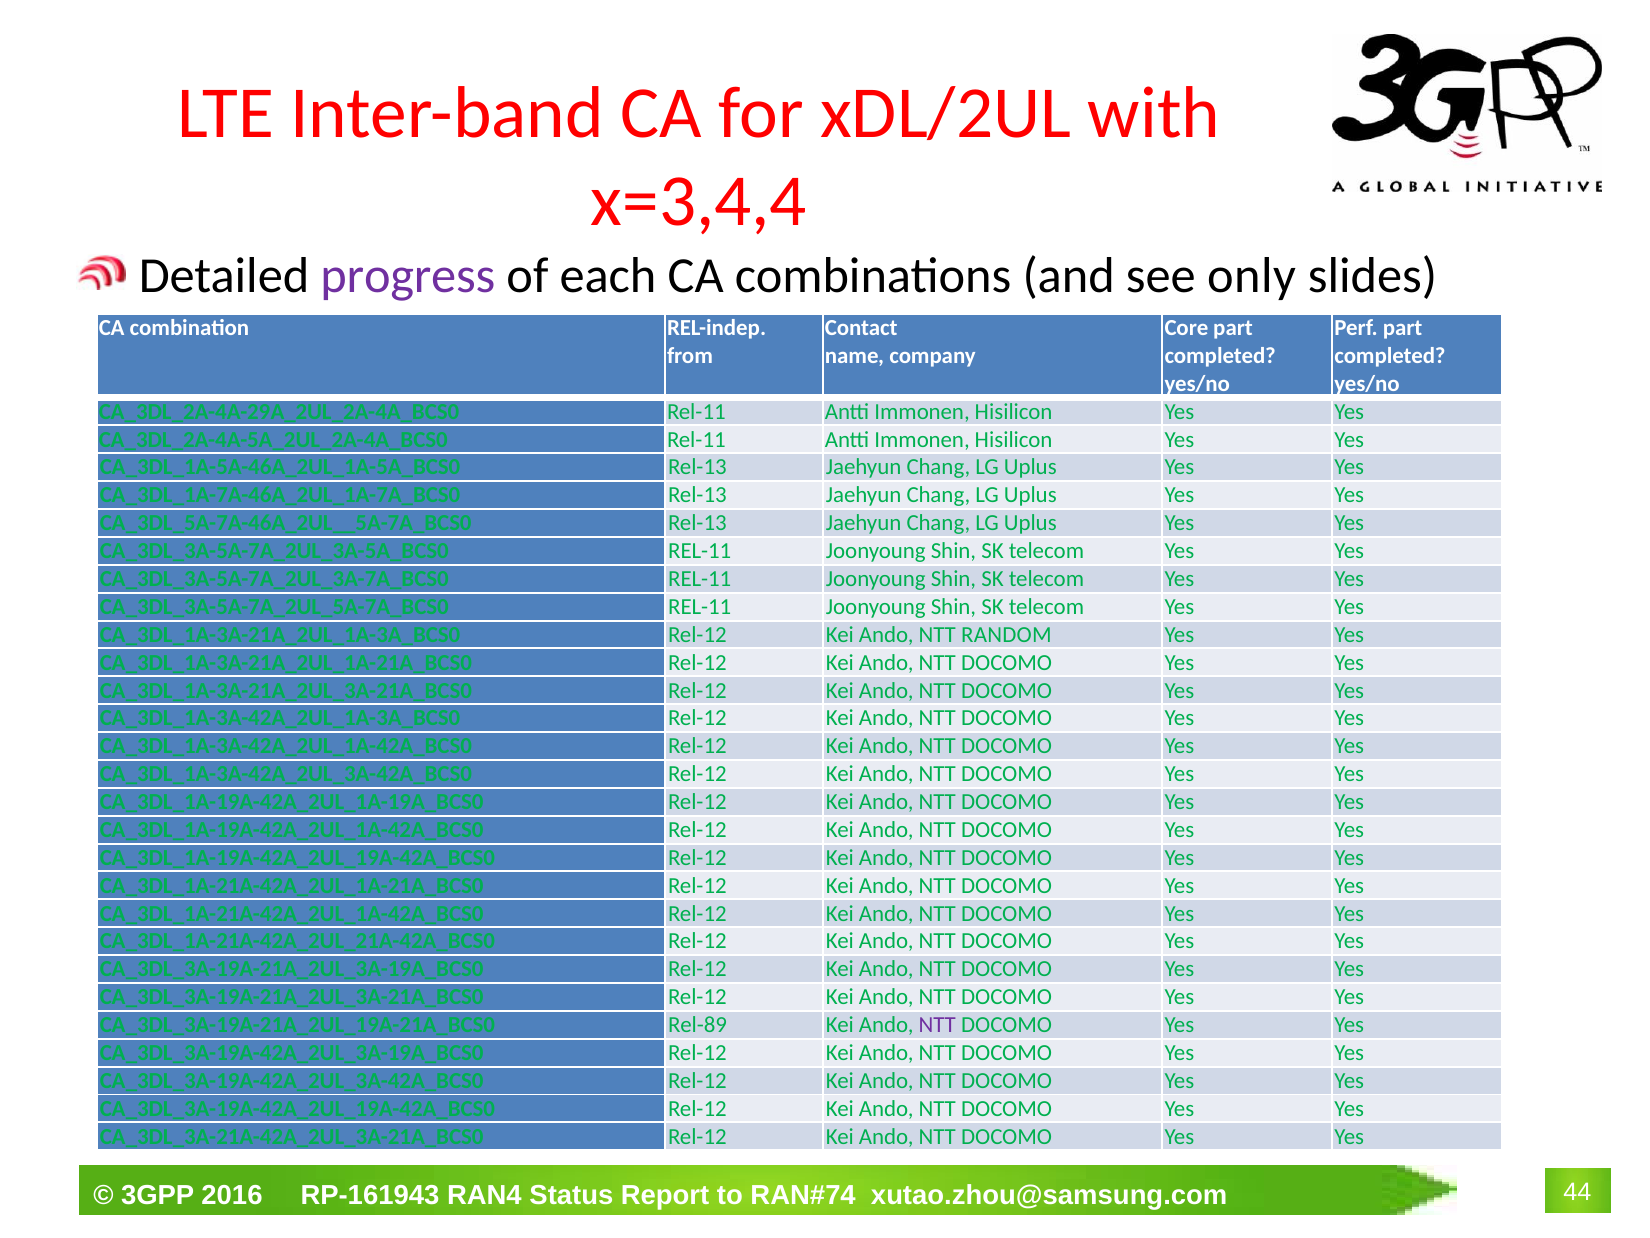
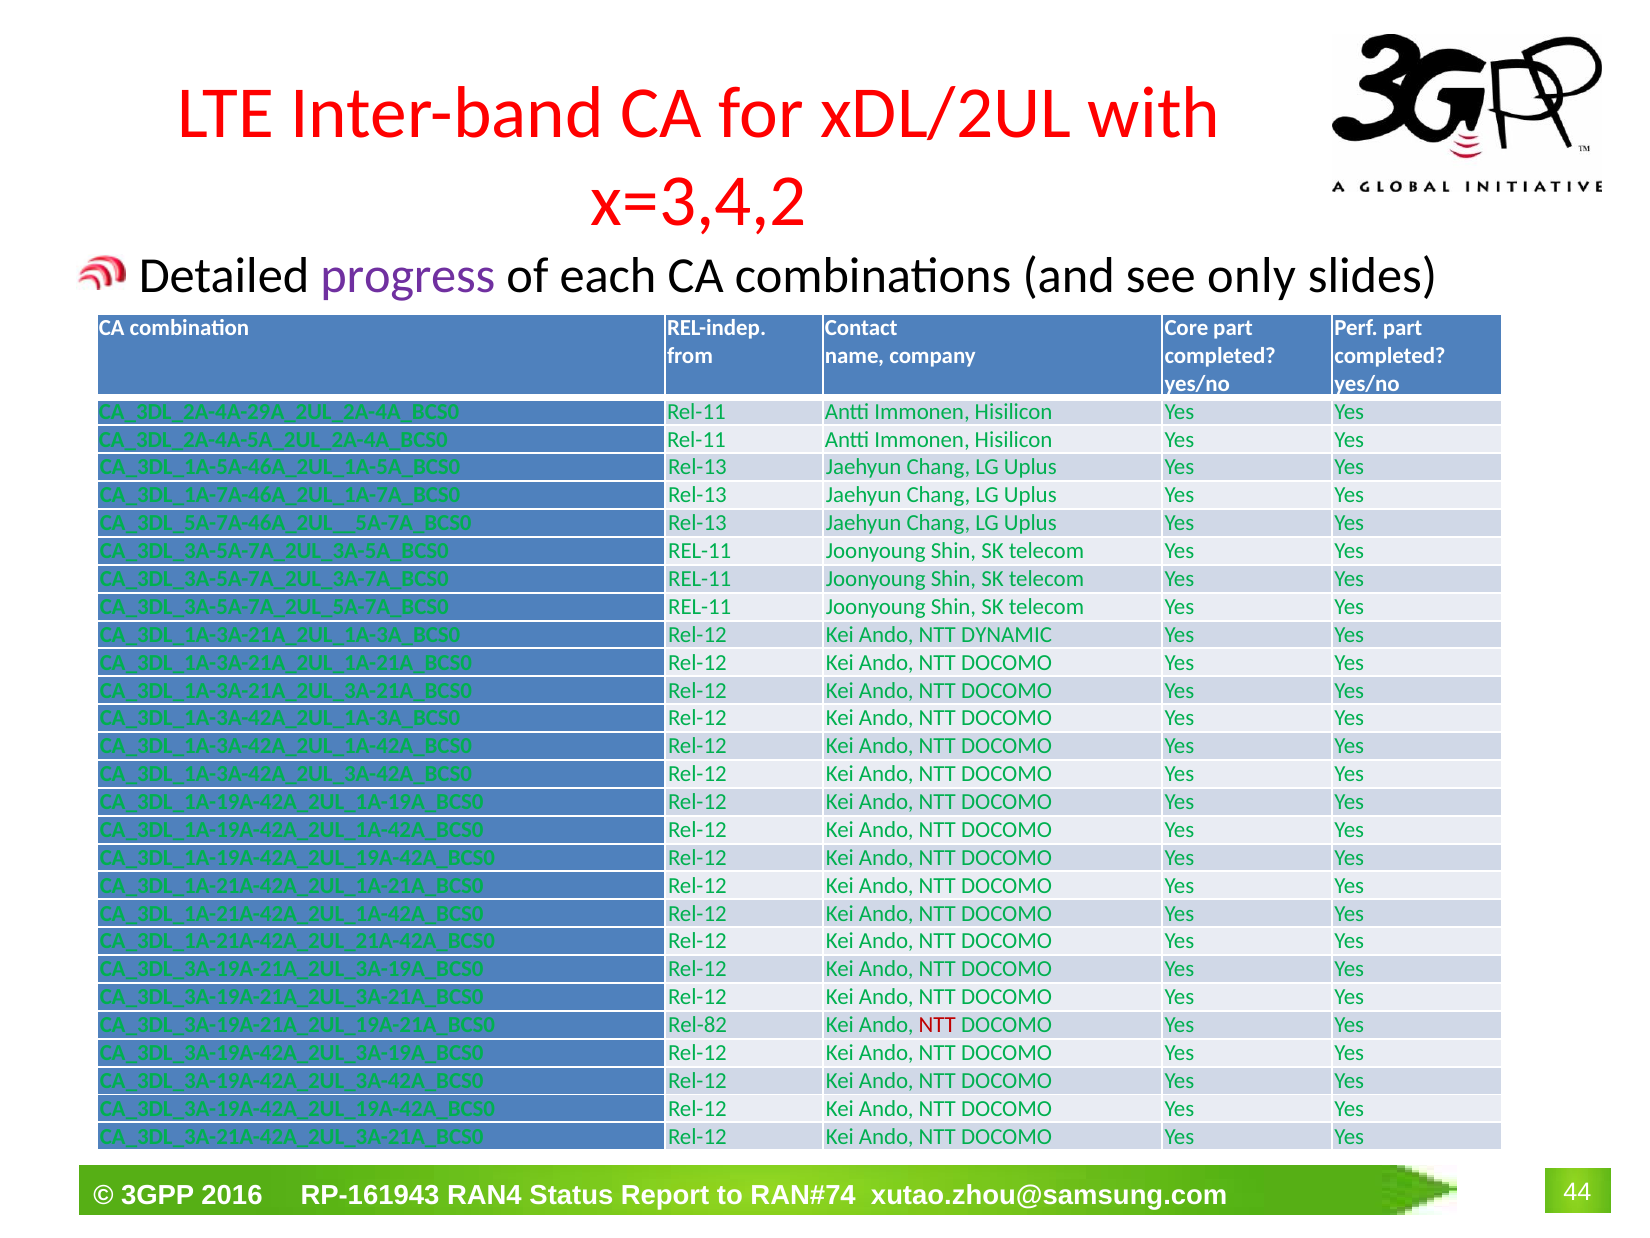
x=3,4,4: x=3,4,4 -> x=3,4,2 (699, 201)
RANDOM: RANDOM -> DYNAMIC (1007, 634)
Rel-89: Rel-89 -> Rel-82 (698, 1025)
NTT colour: purple -> red (937, 1025)
